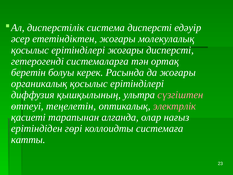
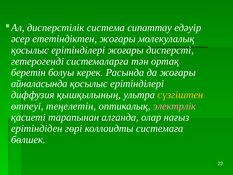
система дисперсті: дисперсті -> сипаттау (150, 28)
органикалық: органикалық -> айналасында (39, 84)
сүзгіштен colour: pink -> yellow (180, 95)
катты: катты -> бөлшек (28, 140)
